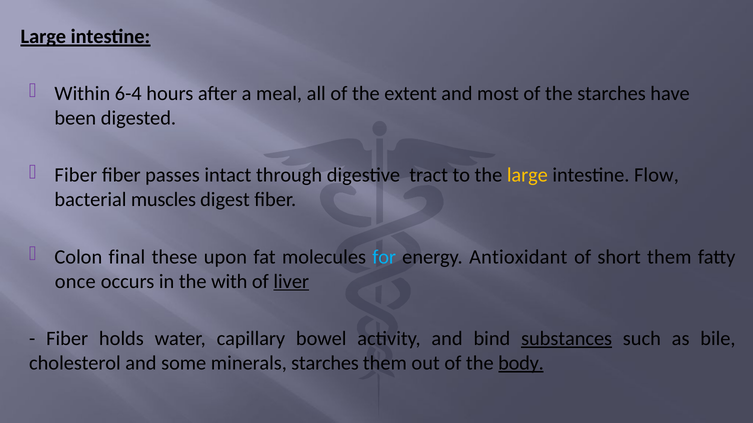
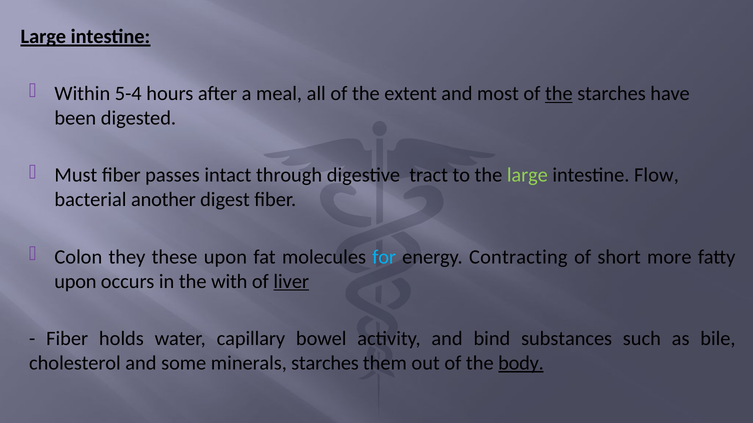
6-4: 6-4 -> 5-4 (128, 94)
the underline: none -> present (559, 94)
Fiber: Fiber -> Must (76, 175)
large colour: yellow -> light green (527, 175)
muscles: muscles -> another (163, 200)
final: final -> they (127, 257)
Antioxidant: Antioxidant -> Contracting (518, 257)
short them: them -> more (669, 257)
once: once -> upon (75, 282)
substances underline: present -> none (567, 339)
